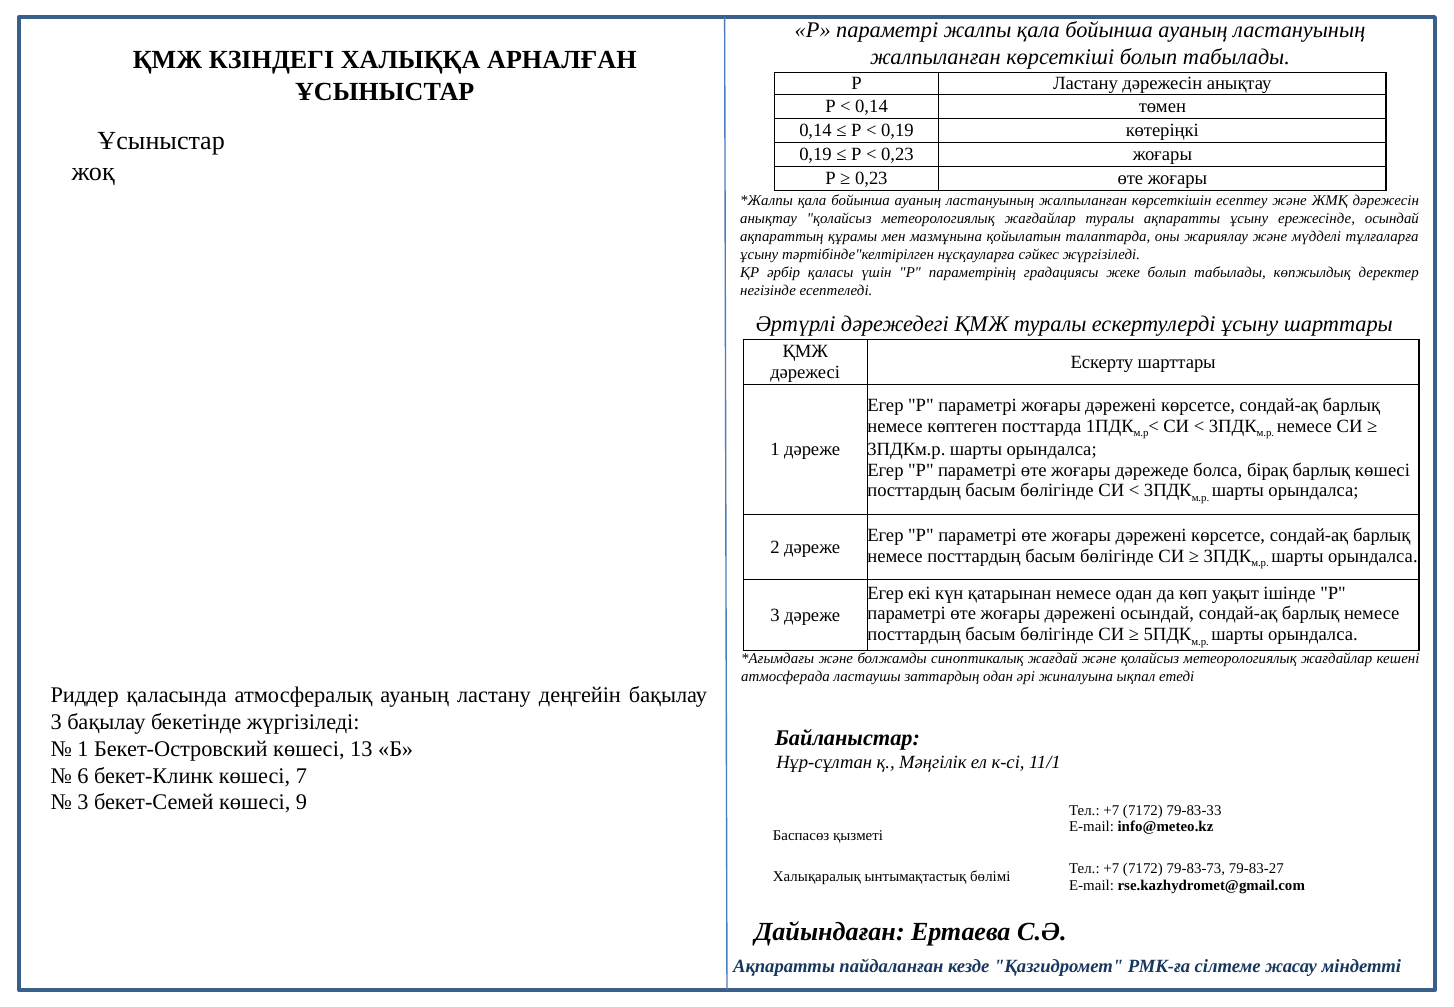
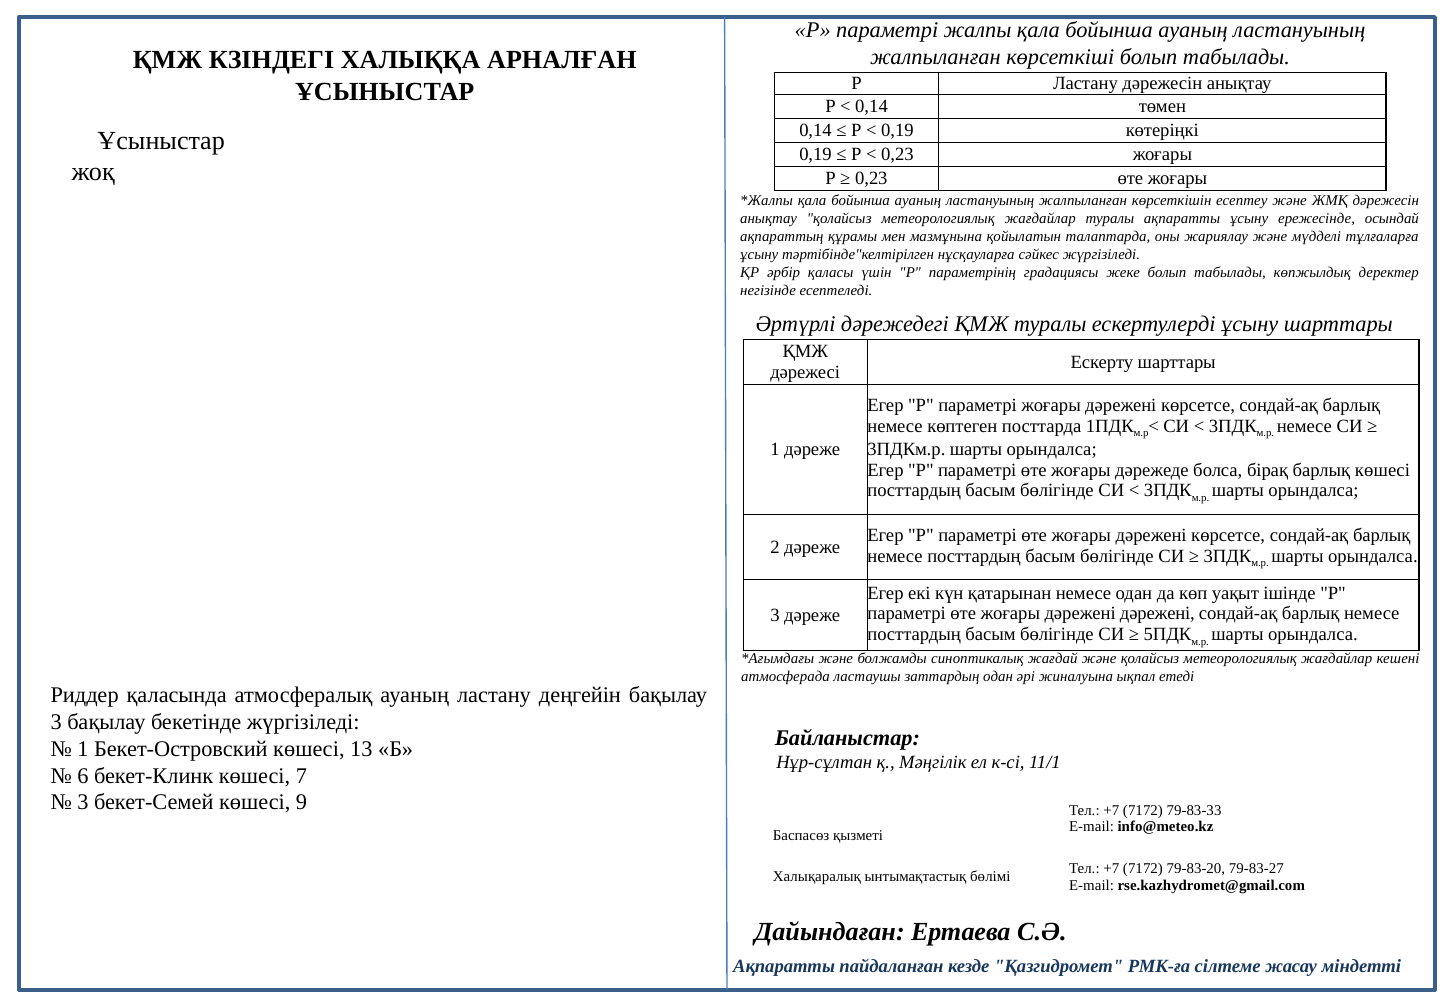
дәрежені осындай: осындай -> дәрежені (1157, 613)
79-83-73: 79-83-73 -> 79-83-20 (1196, 868)
